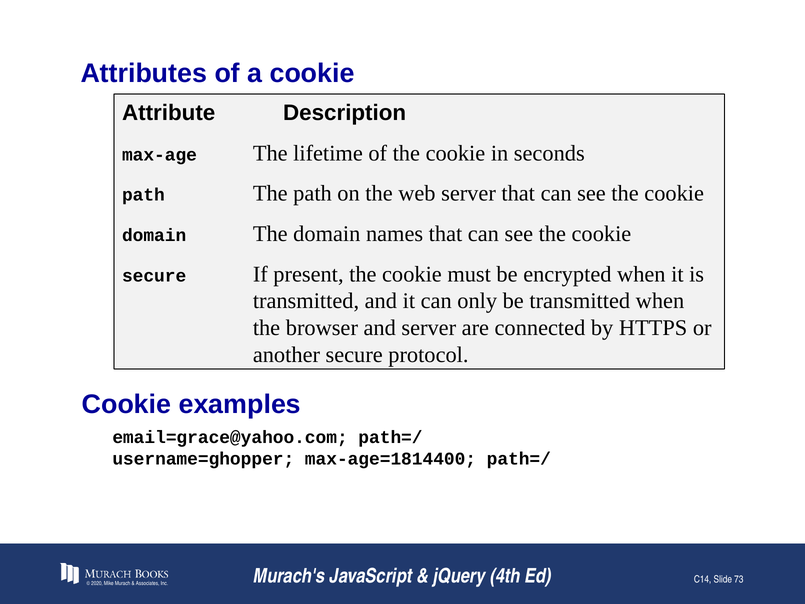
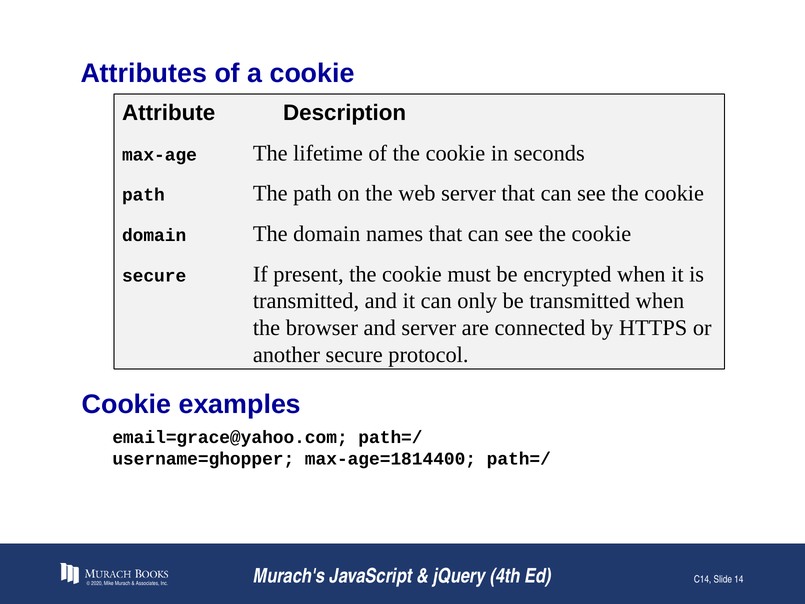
73: 73 -> 14 (739, 579)
